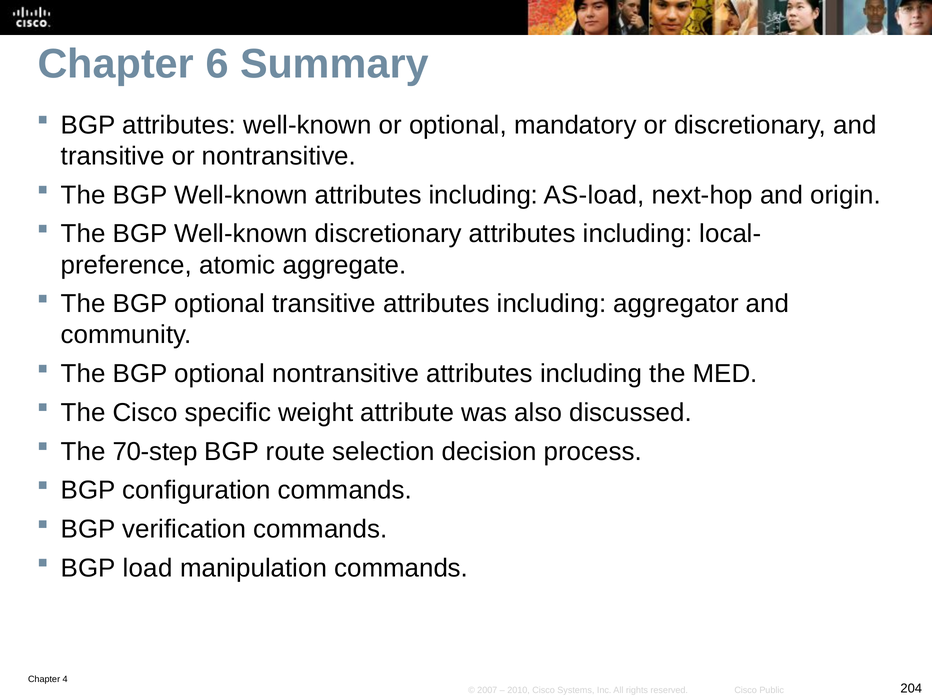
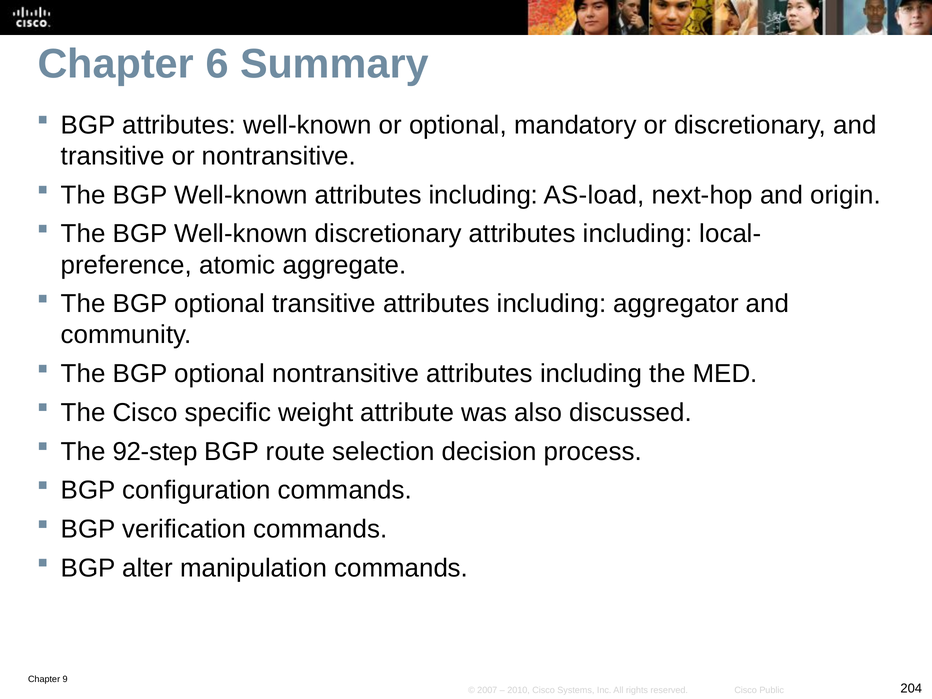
70-step: 70-step -> 92-step (155, 451)
load: load -> alter (148, 568)
4: 4 -> 9 (65, 679)
